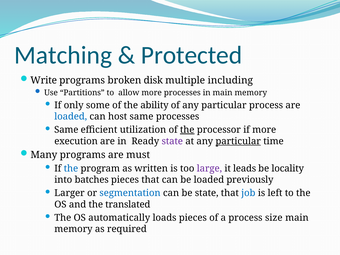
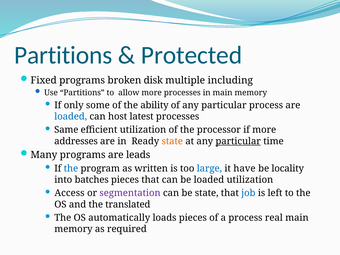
Matching: Matching -> Partitions (63, 55)
Write: Write -> Fixed (44, 80)
host same: same -> latest (142, 117)
the underline: present -> none (187, 130)
execution: execution -> addresses (76, 141)
state colour: purple -> orange (172, 141)
must: must -> leads (138, 155)
large colour: purple -> blue (209, 168)
leads: leads -> have (244, 168)
loaded previously: previously -> utilization (250, 180)
Larger: Larger -> Access (69, 193)
segmentation colour: blue -> purple (130, 193)
size: size -> real (274, 218)
